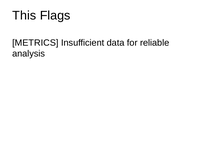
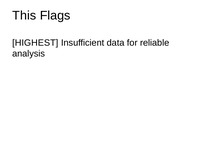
METRICS: METRICS -> HIGHEST (35, 43)
